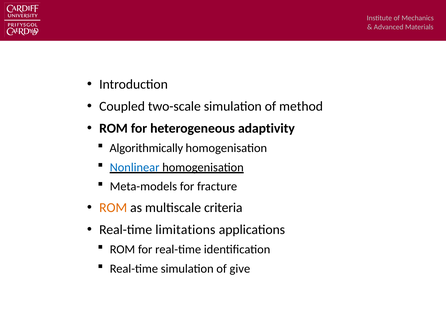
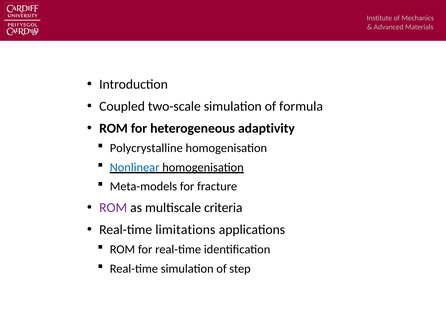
method: method -> formula (301, 107)
Algorithmically: Algorithmically -> Polycrystalline (146, 148)
ROM colour: orange -> purple (113, 208)
give: give -> step (240, 269)
